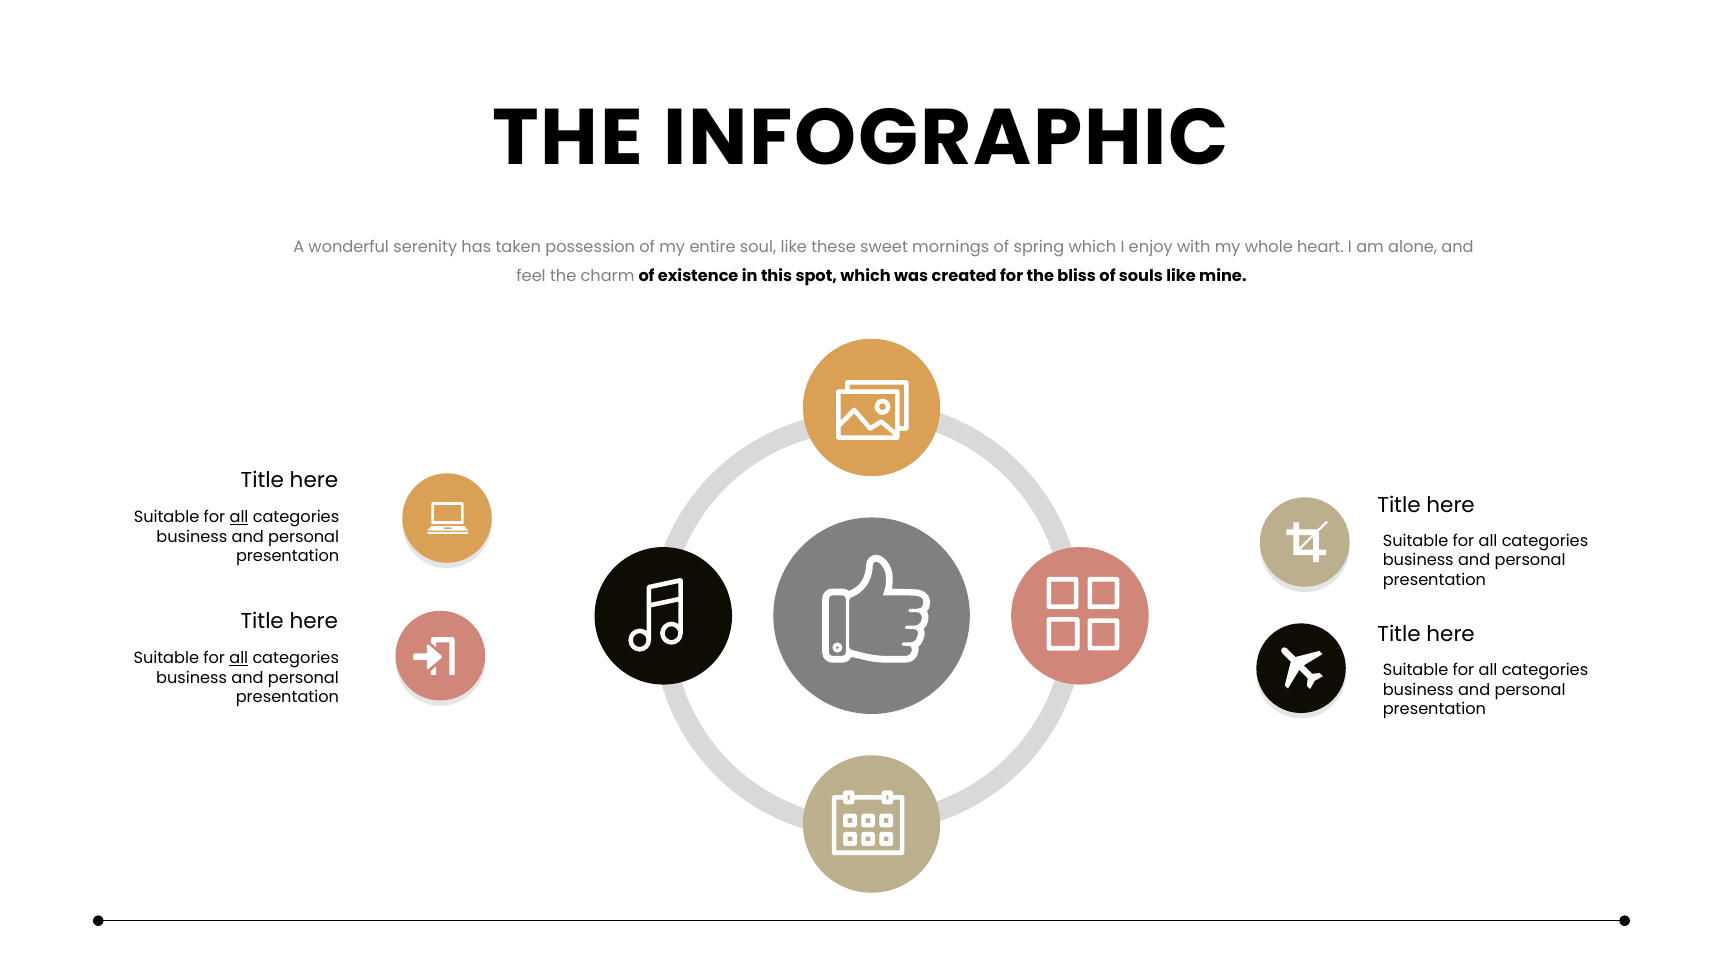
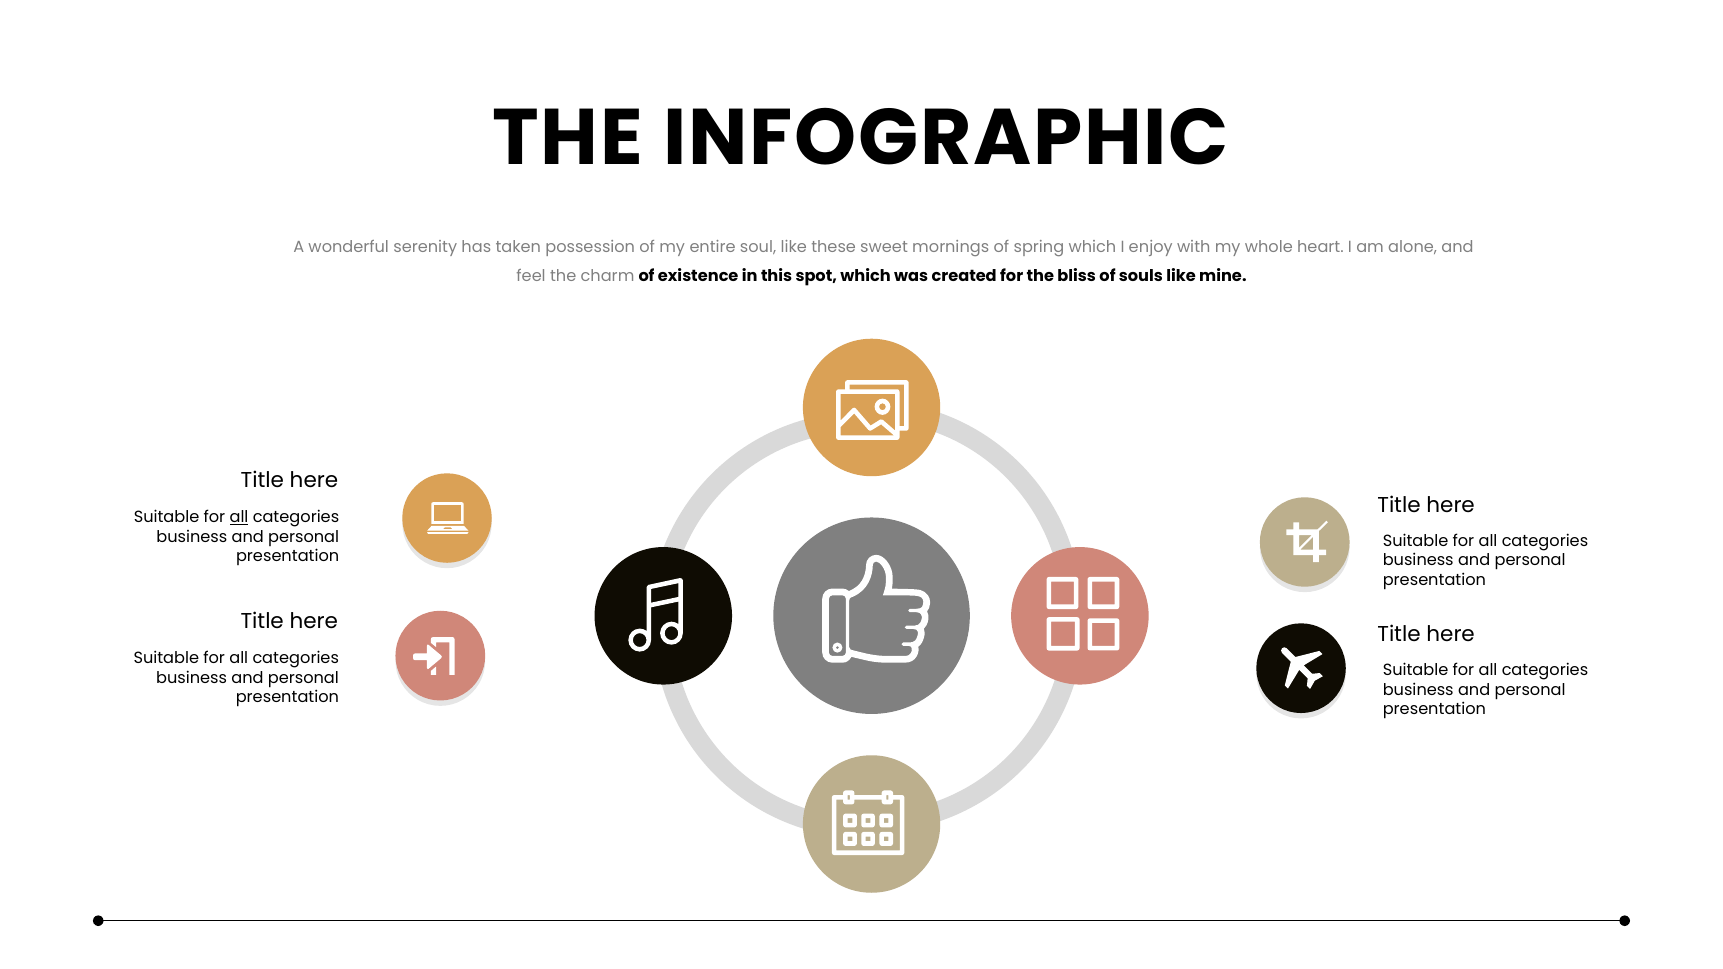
all underline: present -> none (239, 658)
